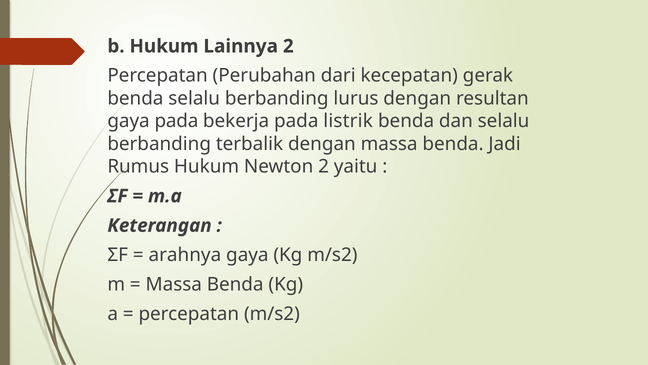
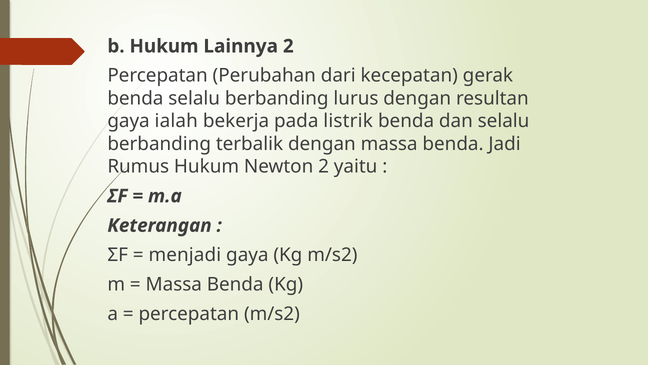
gaya pada: pada -> ialah (176, 121)
arahnya: arahnya -> menjadi (185, 255)
